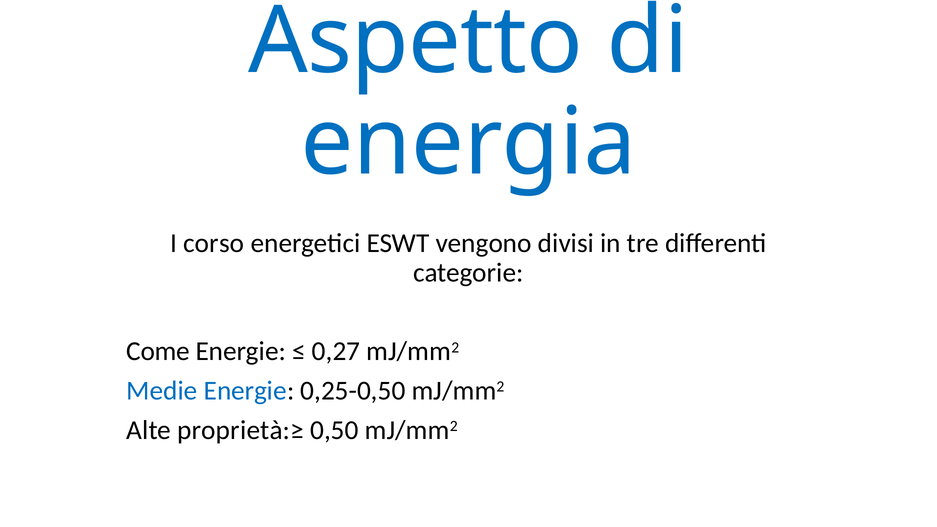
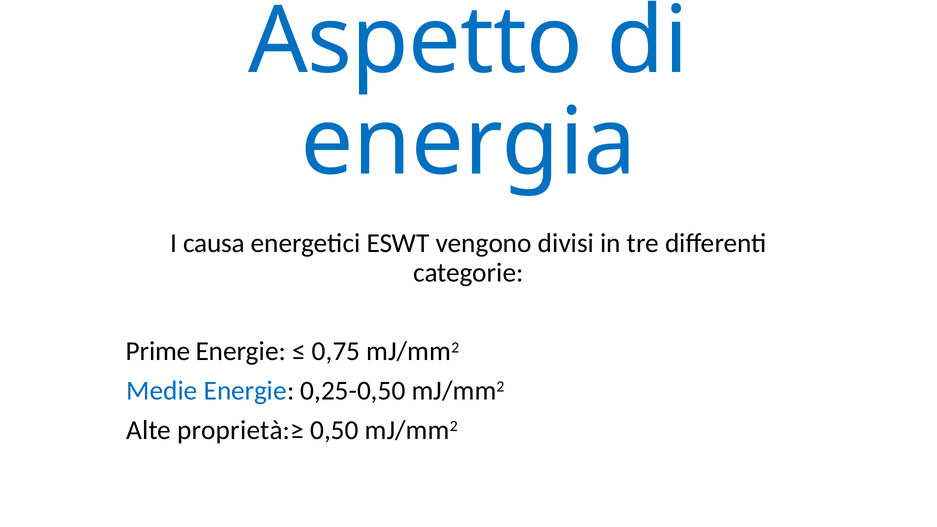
corso: corso -> causa (214, 243)
Come: Come -> Prime (158, 352)
0,27: 0,27 -> 0,75 (336, 352)
